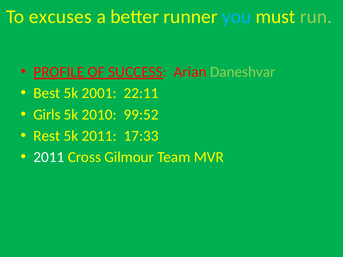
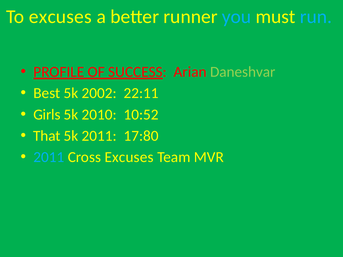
run colour: light green -> light blue (316, 17)
2001: 2001 -> 2002 (99, 93)
99:52: 99:52 -> 10:52 (141, 115)
Rest: Rest -> That (47, 136)
17:33: 17:33 -> 17:80 (141, 136)
2011 colour: white -> light blue (49, 157)
Cross Gilmour: Gilmour -> Excuses (129, 157)
